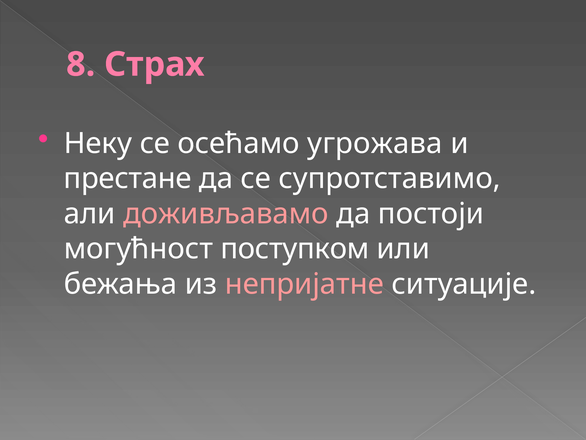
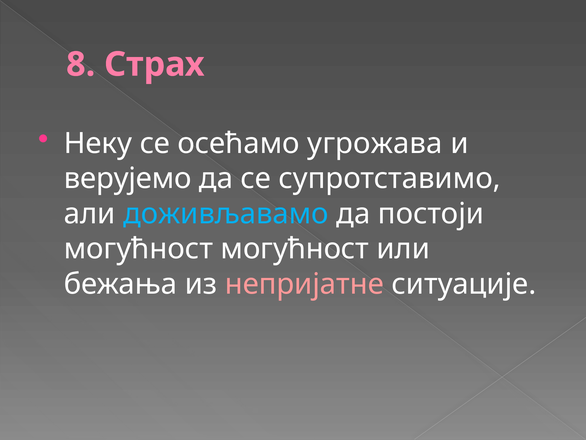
престане: престане -> верујемо (128, 178)
доживљавамо colour: pink -> light blue (226, 213)
могућност поступком: поступком -> могућност (295, 249)
